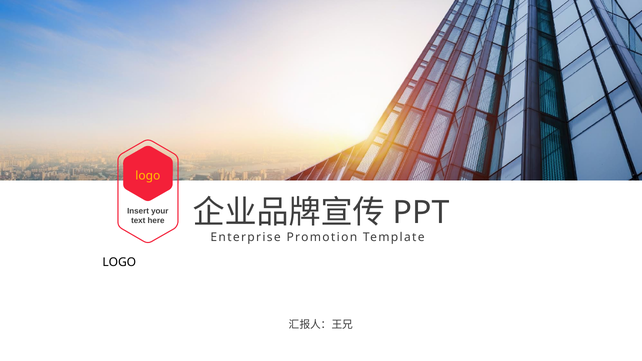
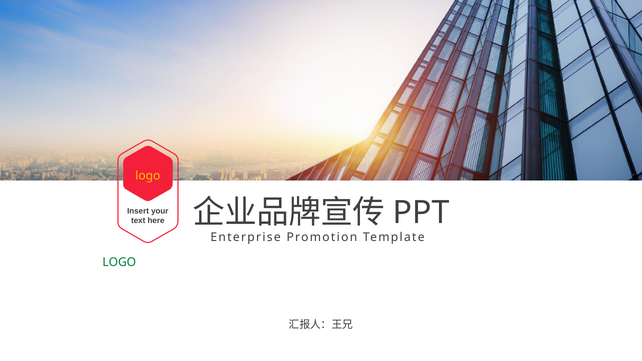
LOGO colour: black -> green (119, 263)
